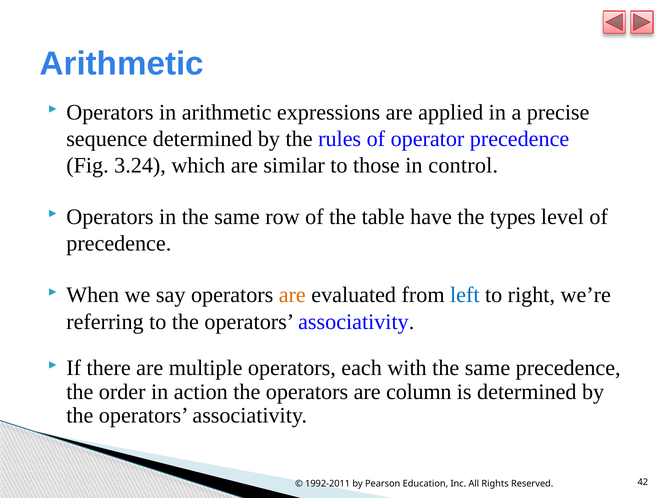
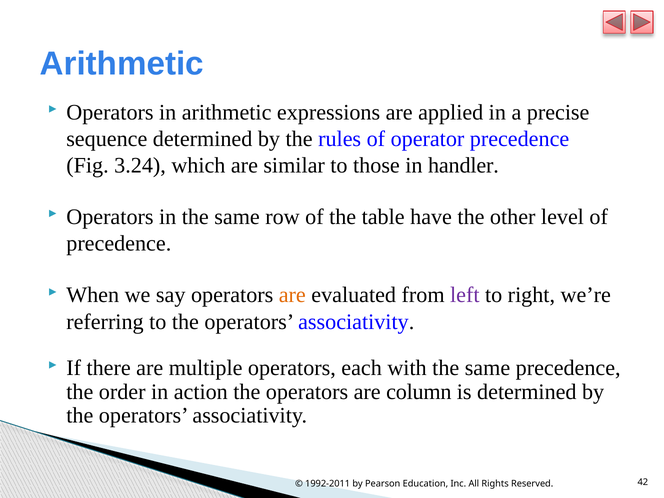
control: control -> handler (463, 165)
types: types -> other (513, 217)
left colour: blue -> purple (465, 295)
